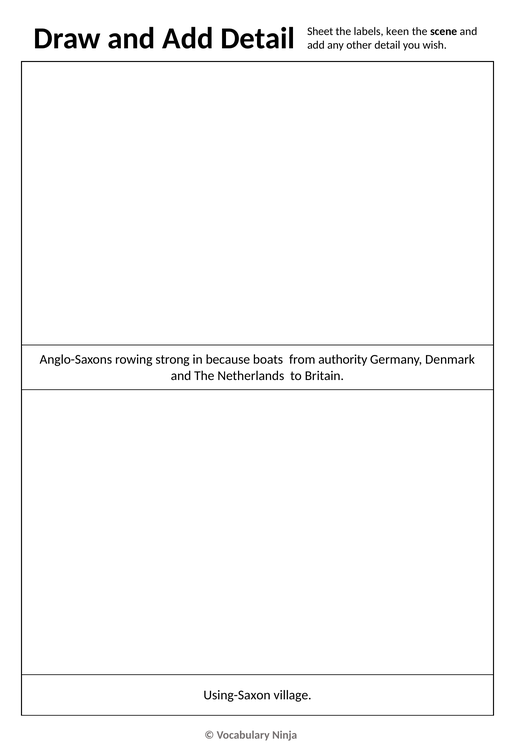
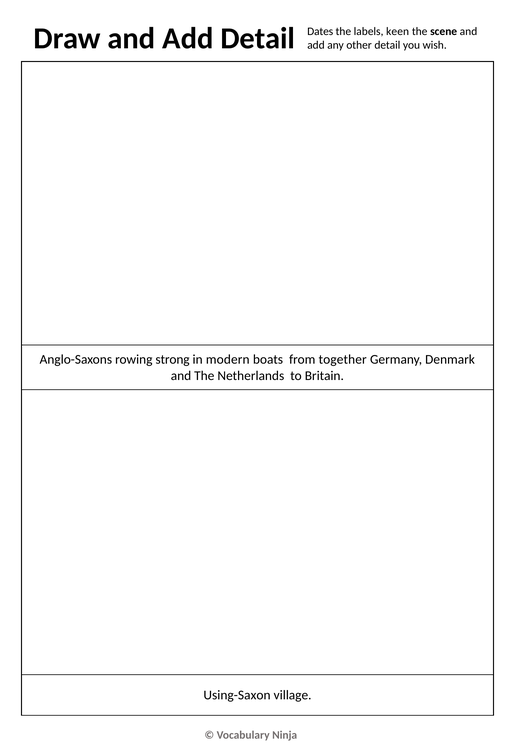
Sheet: Sheet -> Dates (320, 31)
because: because -> modern (228, 359)
authority: authority -> together (343, 359)
